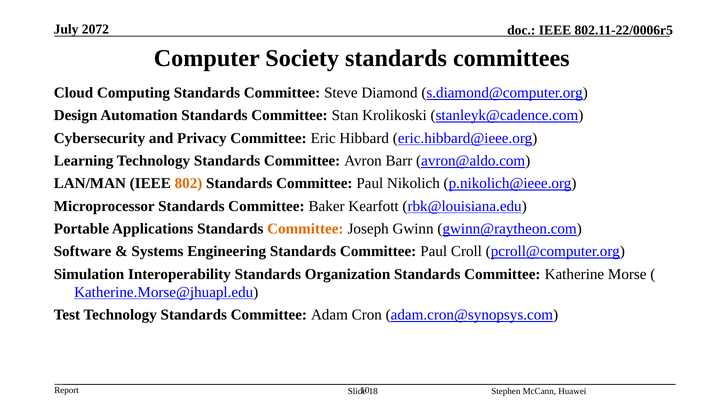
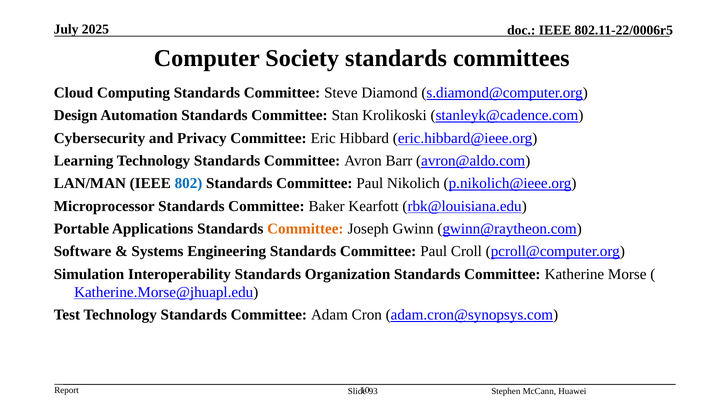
2072: 2072 -> 2025 (95, 29)
802 colour: orange -> blue (188, 184)
18: 18 -> 93 (373, 391)
